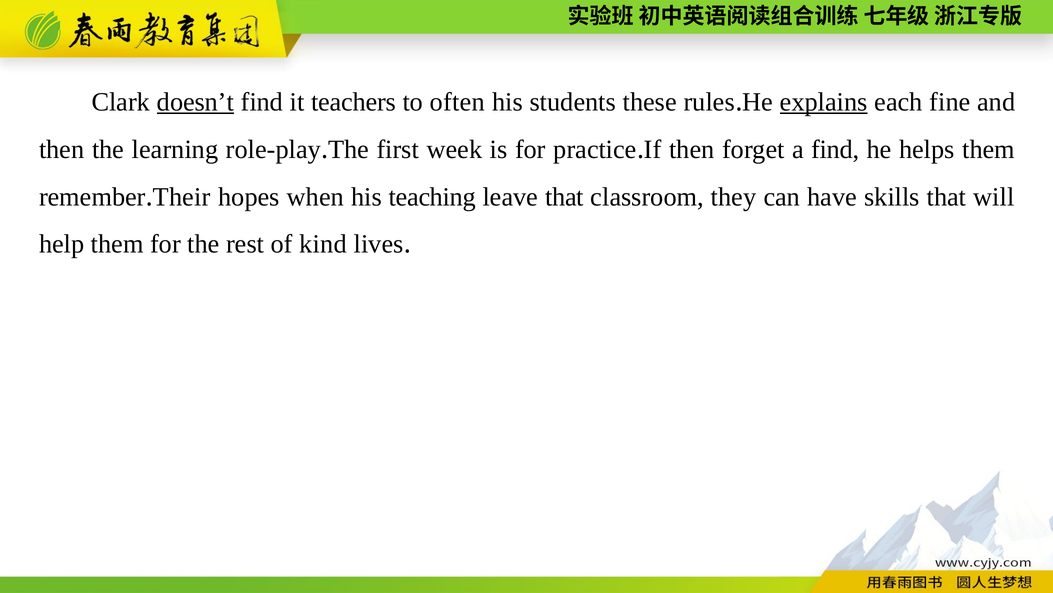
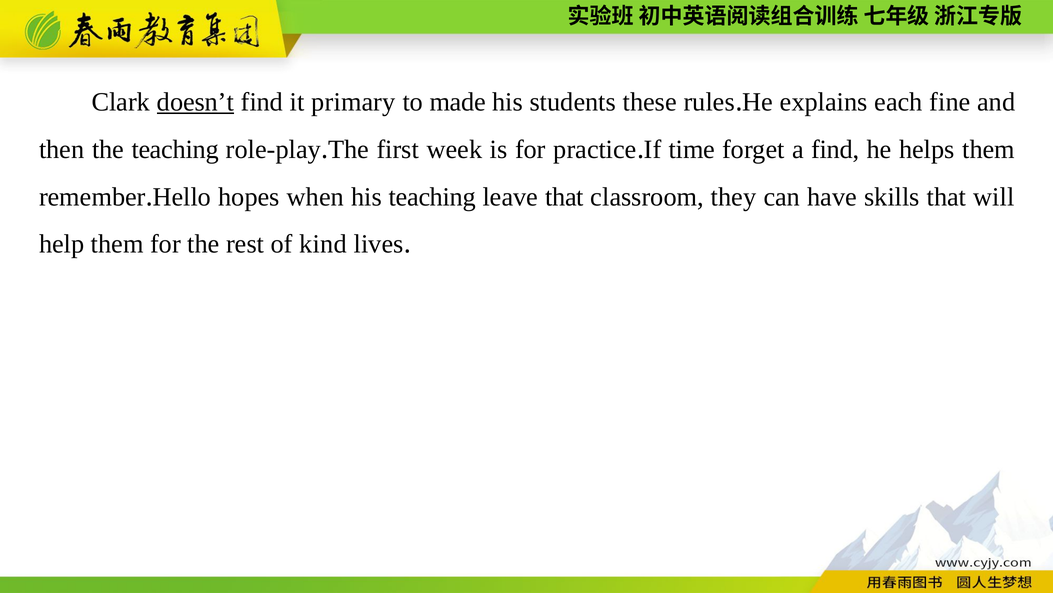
teachers: teachers -> primary (353, 102)
often: often -> made (458, 102)
explains underline: present -> none (824, 102)
the learning: learning -> teaching (175, 149)
then: then -> time (692, 149)
Their: Their -> Hello (182, 197)
